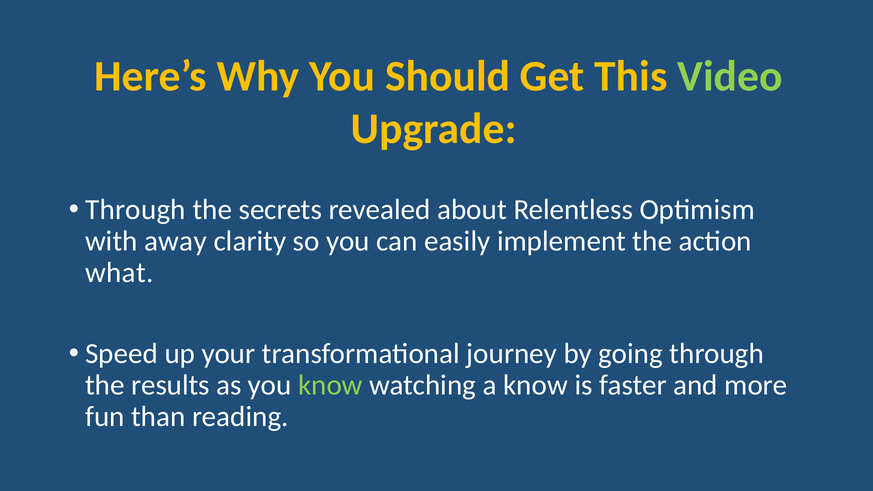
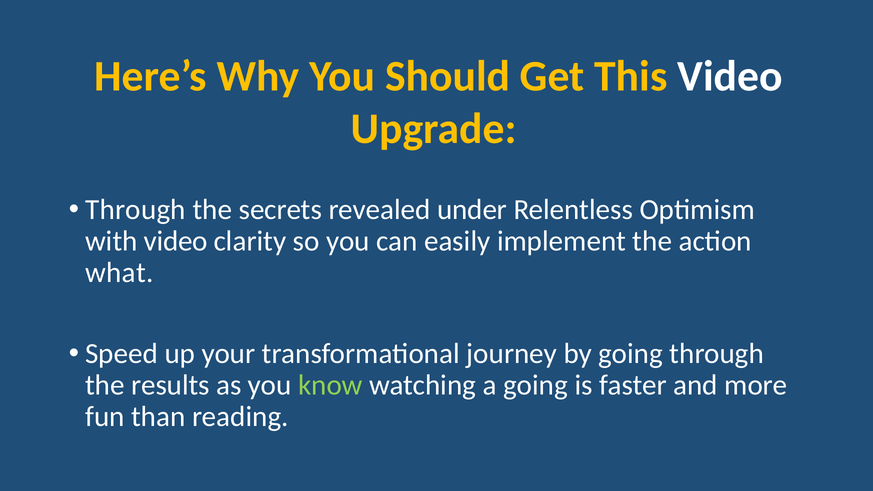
Video colour: light green -> white (730, 76)
about: about -> under (472, 210)
with away: away -> video (176, 241)
a know: know -> going (536, 385)
